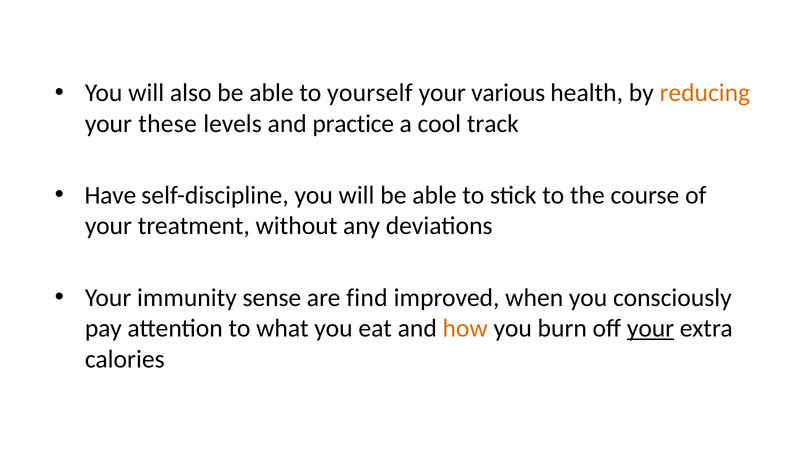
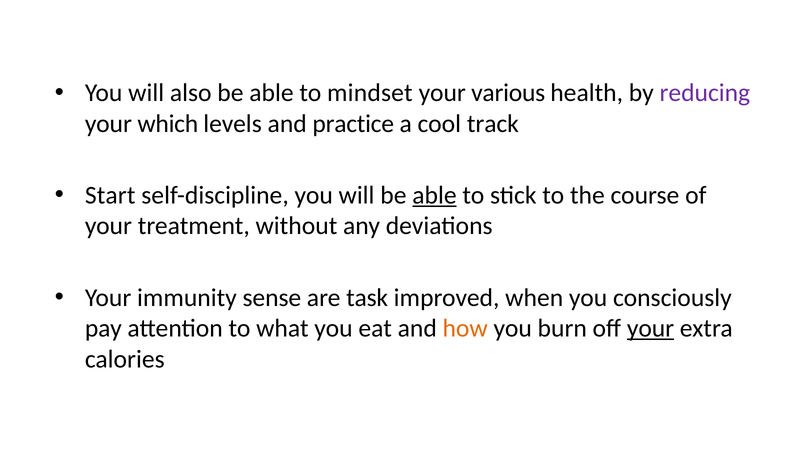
yourself: yourself -> mindset (370, 93)
reducing colour: orange -> purple (705, 93)
these: these -> which (168, 124)
Have: Have -> Start (110, 195)
able underline: none -> present (435, 195)
find: find -> task (367, 298)
